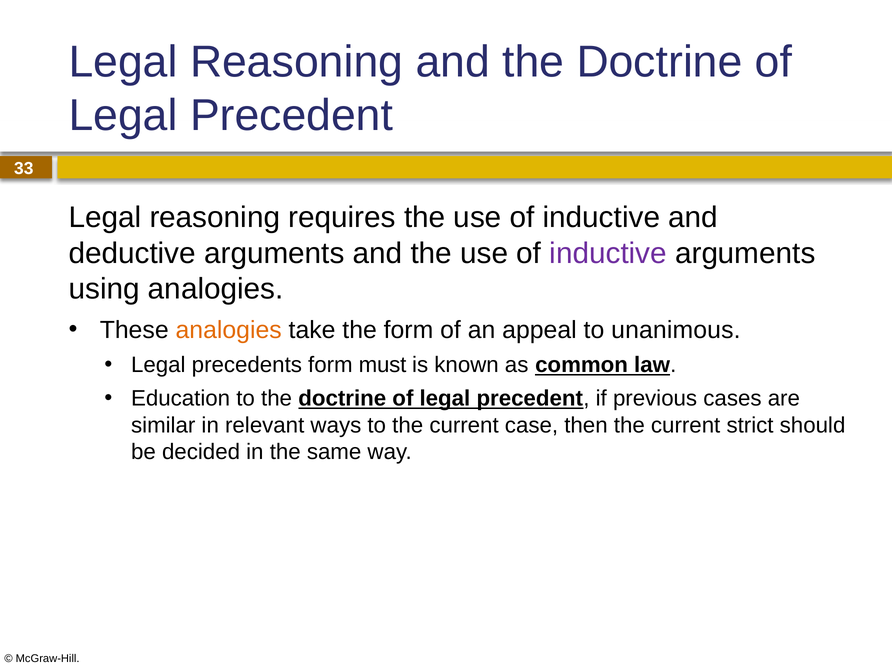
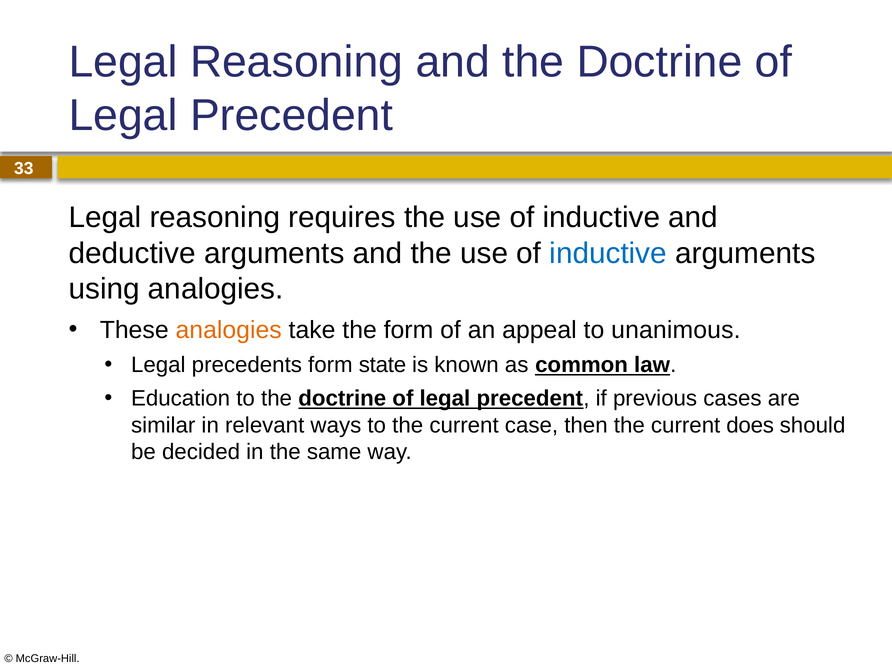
inductive colour: purple -> blue (608, 253)
must: must -> state (383, 365)
strict: strict -> does (750, 425)
